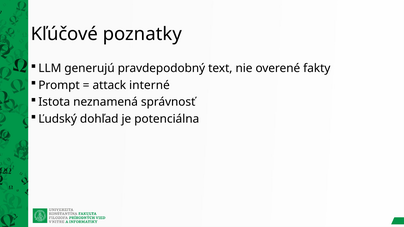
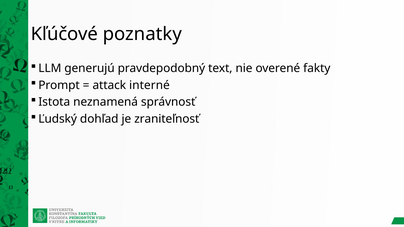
potenciálna: potenciálna -> zraniteľnosť (167, 119)
